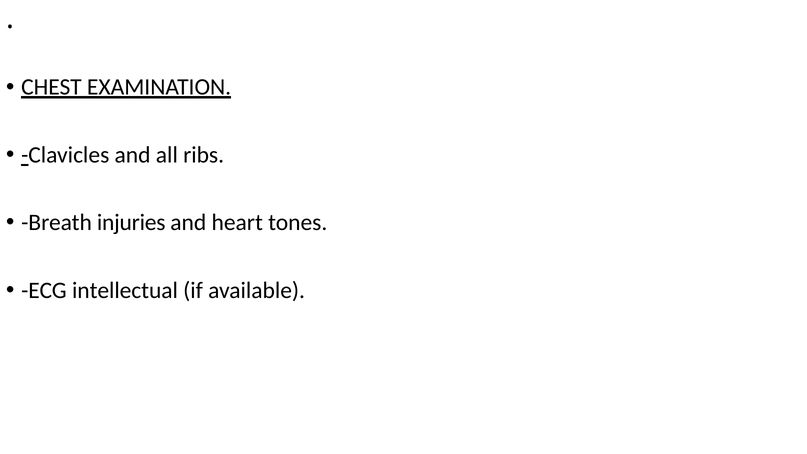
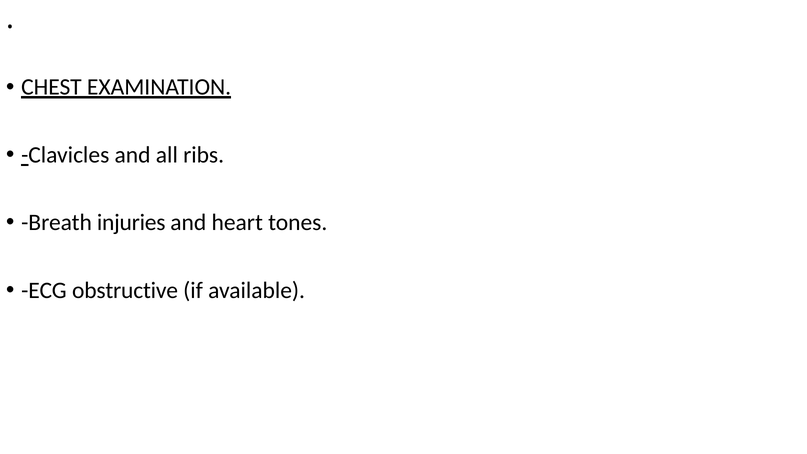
intellectual: intellectual -> obstructive (125, 290)
